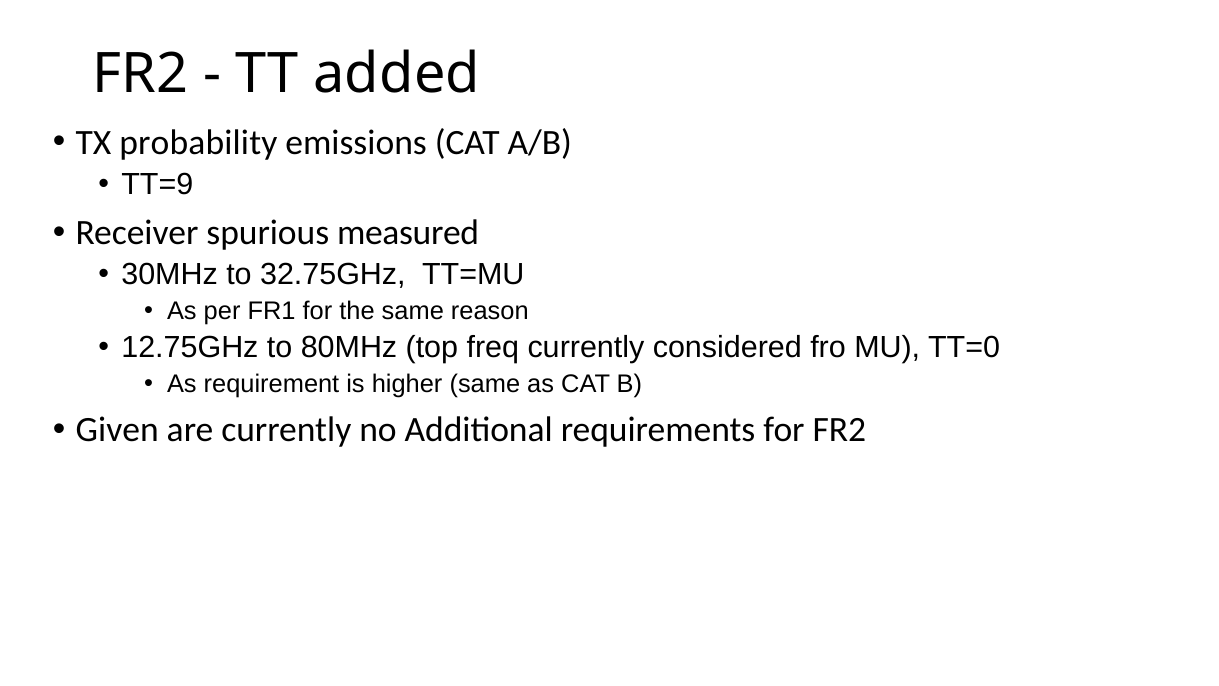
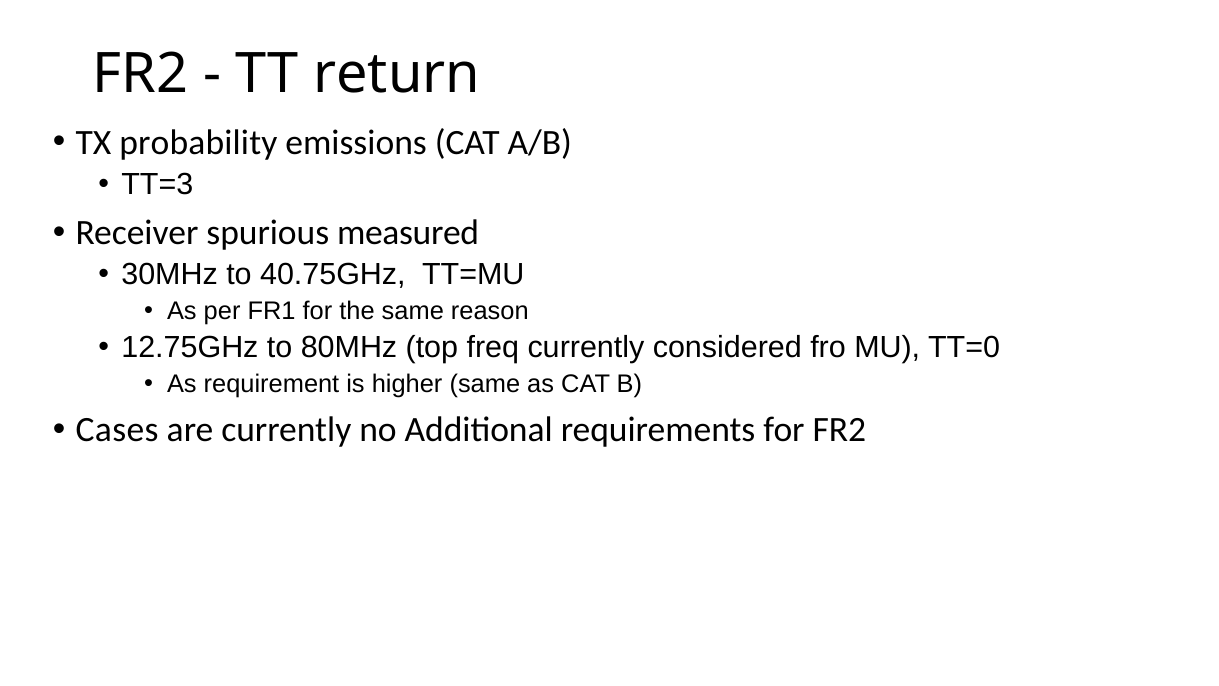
added: added -> return (397, 74)
TT=9: TT=9 -> TT=3 (157, 184)
32.75GHz: 32.75GHz -> 40.75GHz (333, 275)
Given: Given -> Cases (117, 430)
